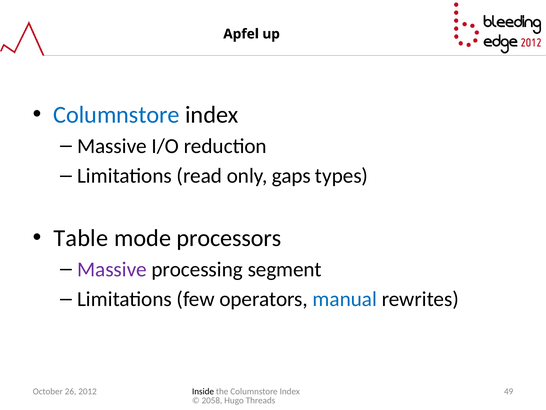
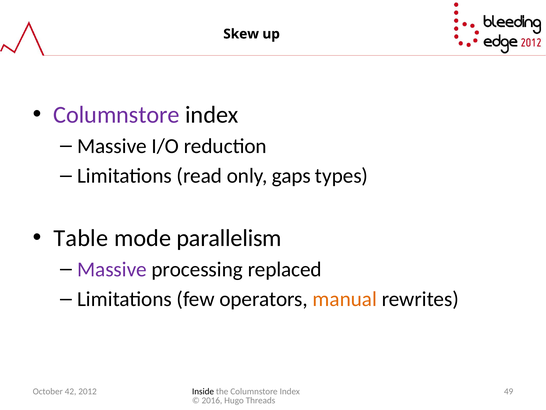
Apfel: Apfel -> Skew (241, 34)
Columnstore colour: blue -> purple (116, 115)
processors: processors -> parallelism (229, 238)
segment: segment -> replaced (285, 269)
manual colour: blue -> orange (345, 299)
26: 26 -> 42 (71, 391)
2058: 2058 -> 2016 (212, 400)
